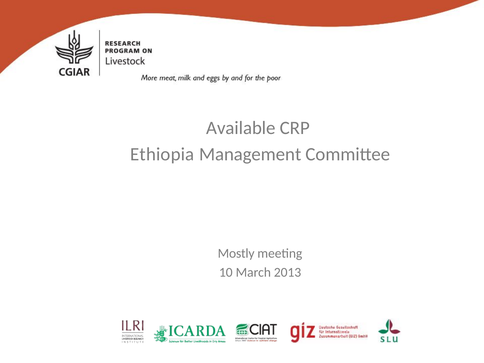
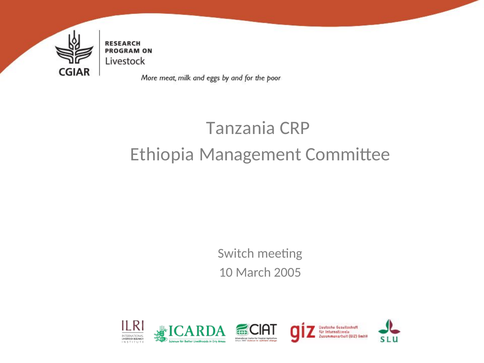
Available: Available -> Tanzania (241, 128)
Mostly: Mostly -> Switch (236, 253)
2013: 2013 -> 2005 (288, 272)
